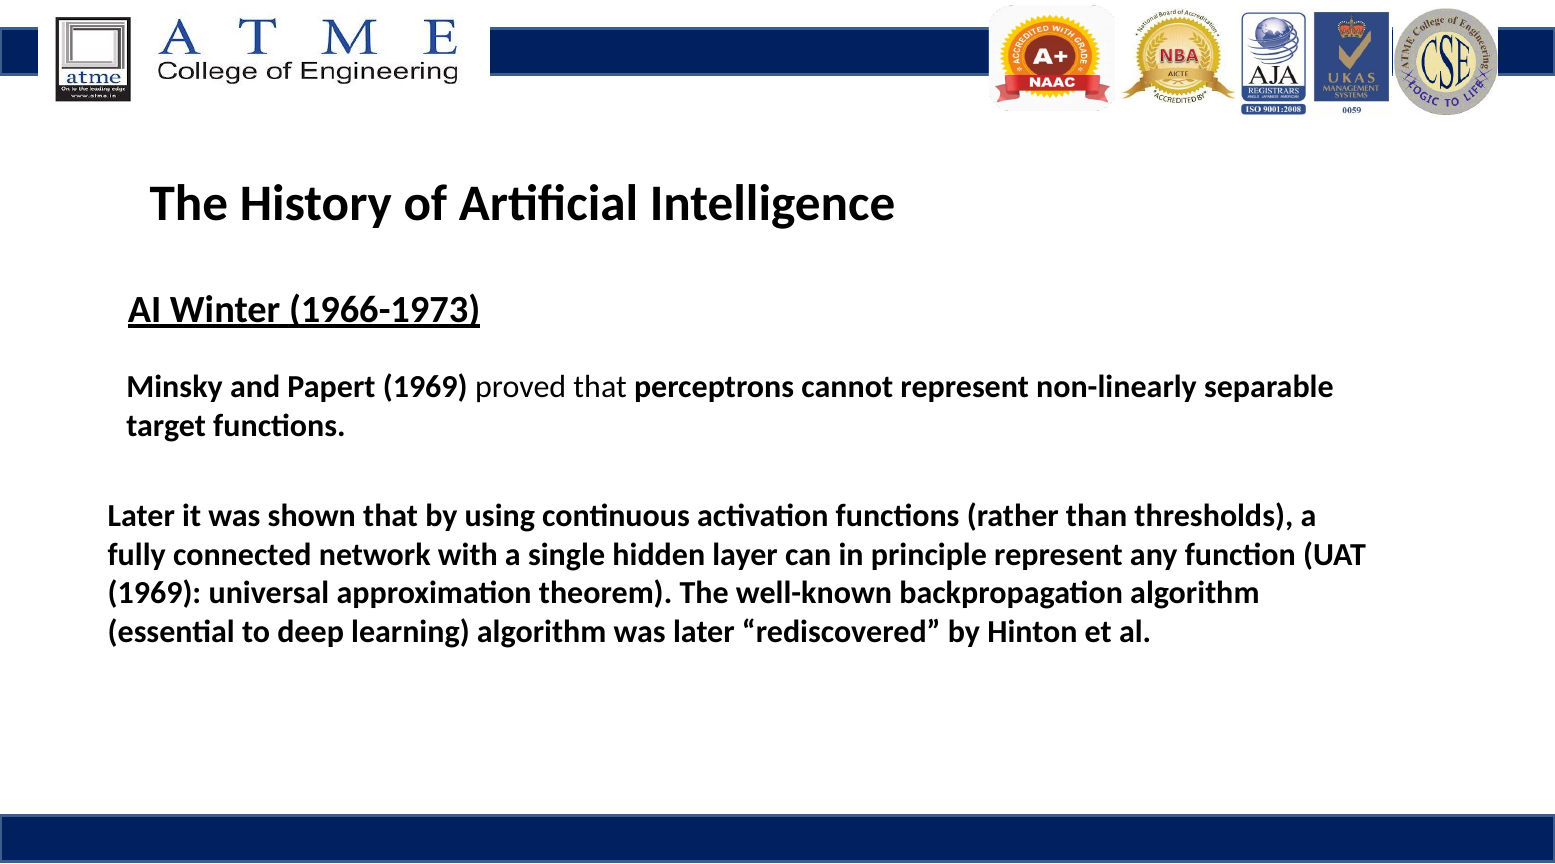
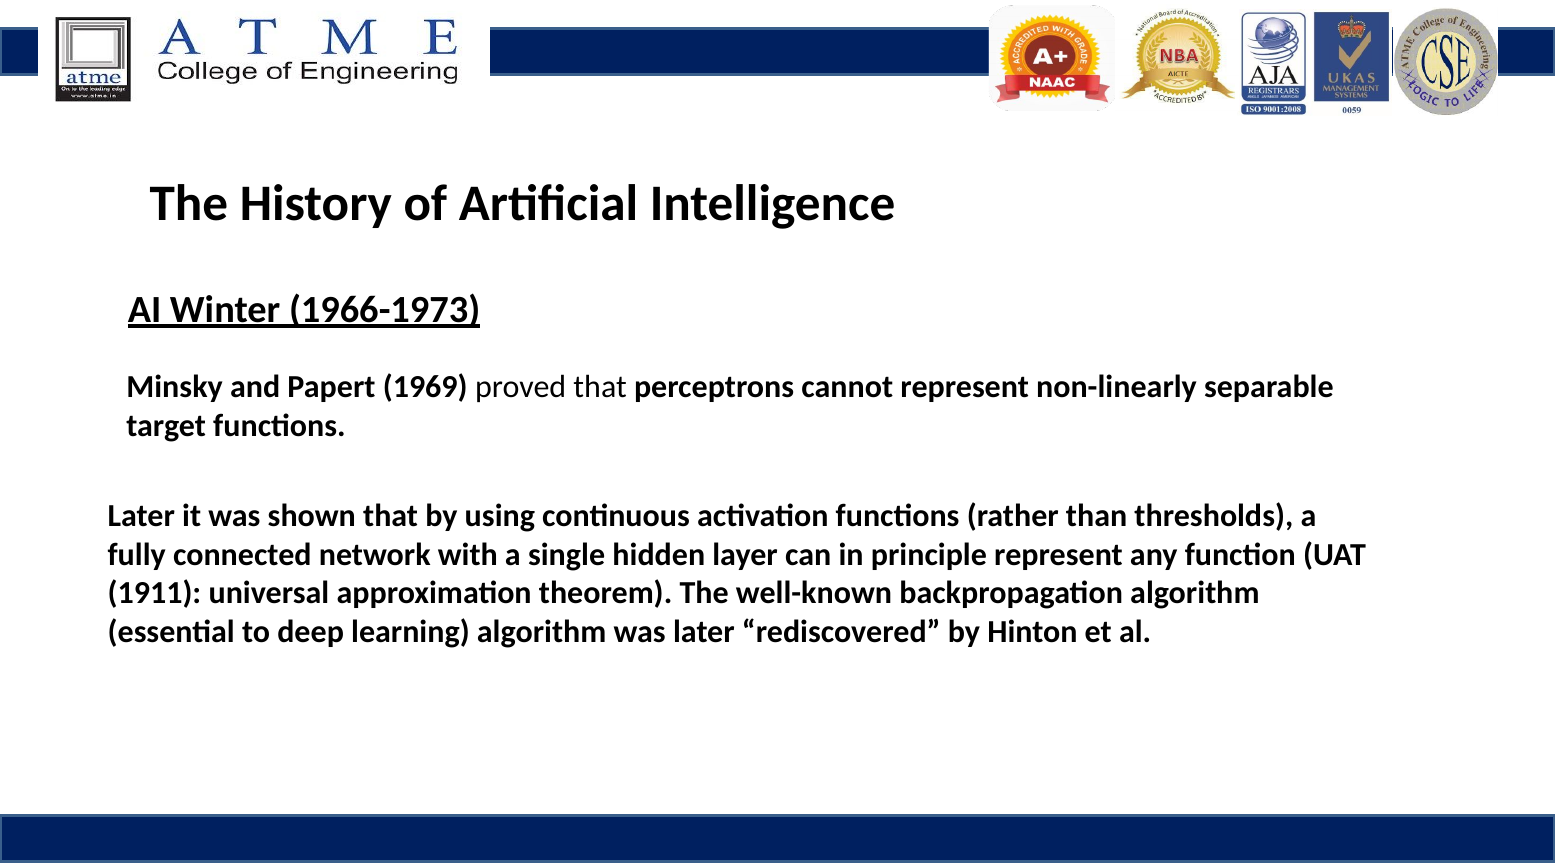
1969: 1969 -> 1911 (154, 593)
